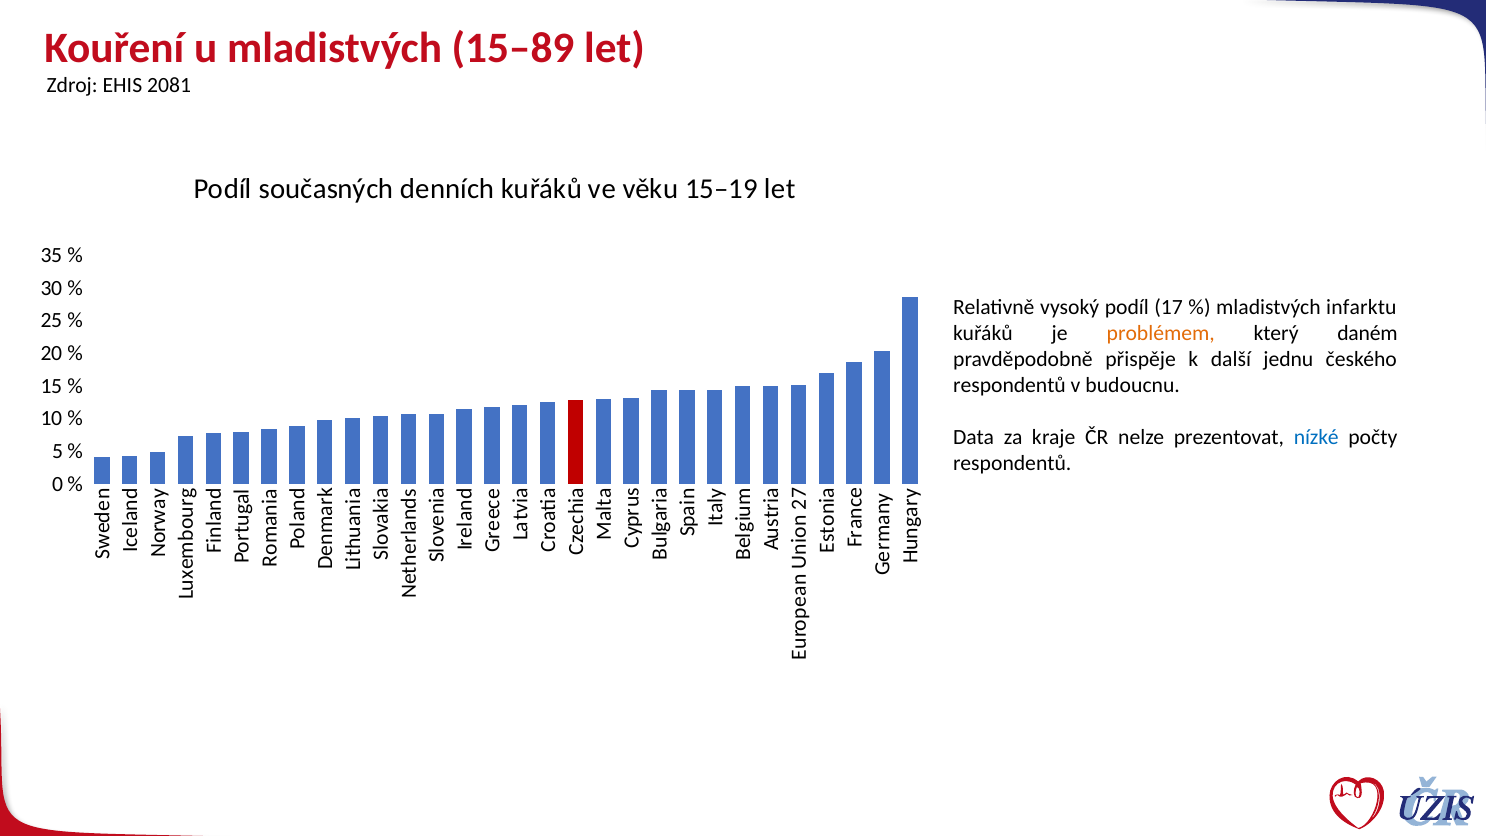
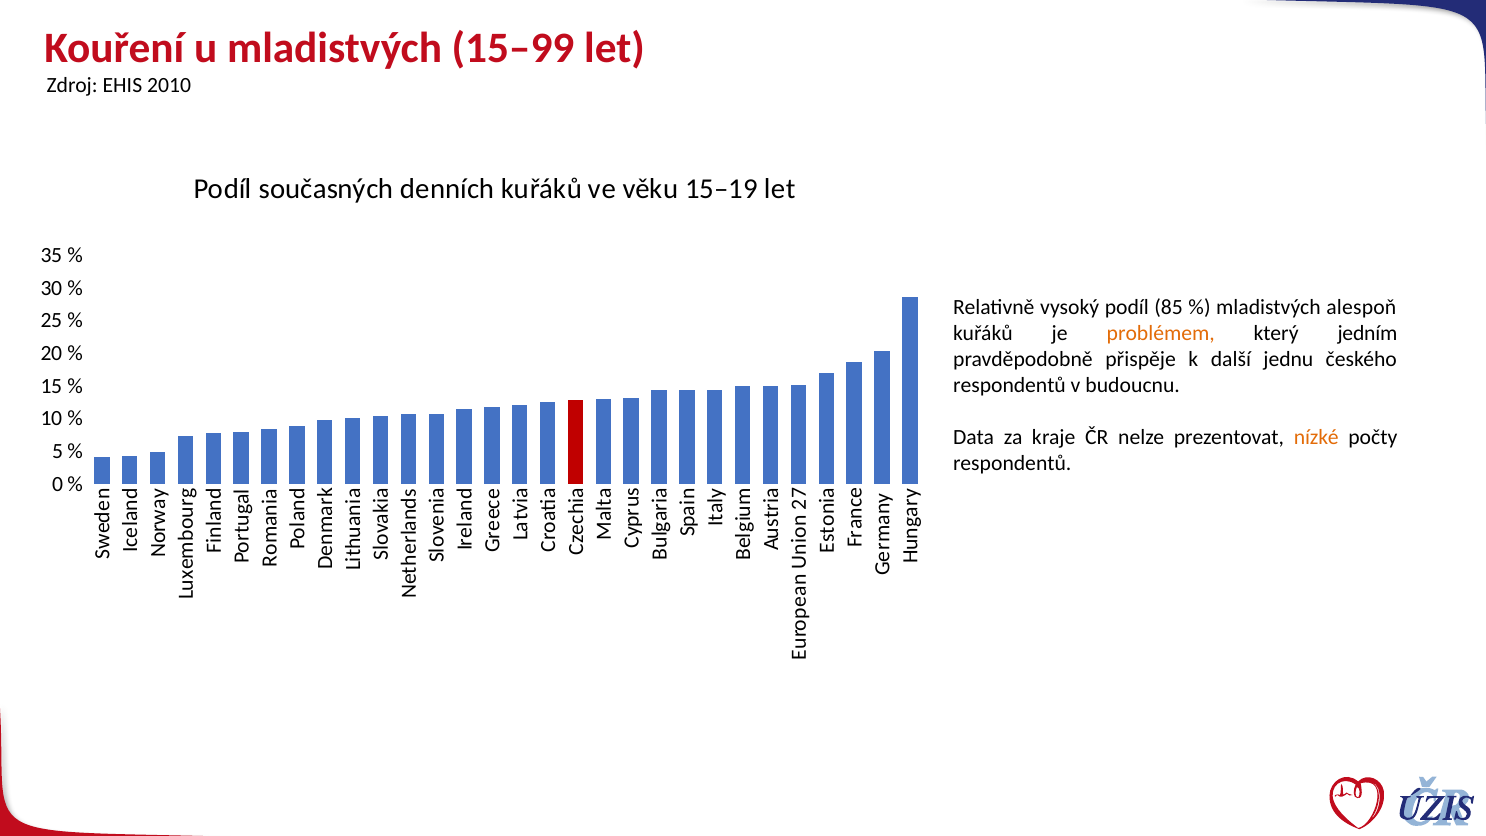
15–89: 15–89 -> 15–99 (513, 48)
2081: 2081 -> 2010 (169, 86)
17: 17 -> 85 (1169, 307)
infarktu: infarktu -> alespoň (1361, 307)
daném: daném -> jedním (1367, 333)
nízké colour: blue -> orange (1316, 437)
